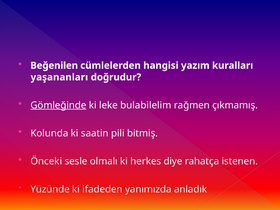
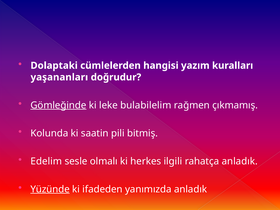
Beğenilen: Beğenilen -> Dolaptaki (54, 66)
Önceki: Önceki -> Edelim (46, 161)
diye: diye -> ilgili (173, 161)
rahatça istenen: istenen -> anladık (240, 161)
Yüzünde underline: none -> present (50, 189)
